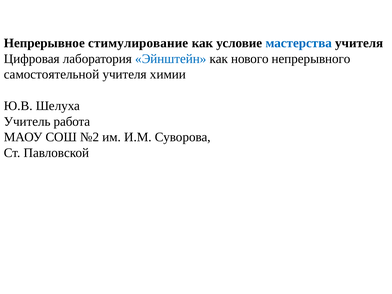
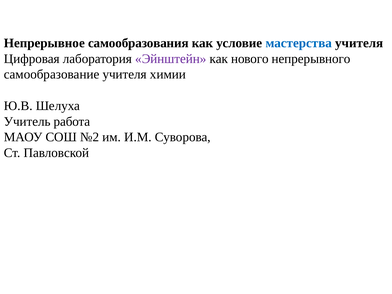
стимулирование: стимулирование -> самообразования (138, 43)
Эйнштейн colour: blue -> purple (171, 59)
самостоятельной: самостоятельной -> самообразование (52, 74)
